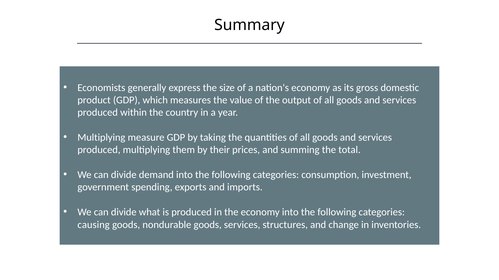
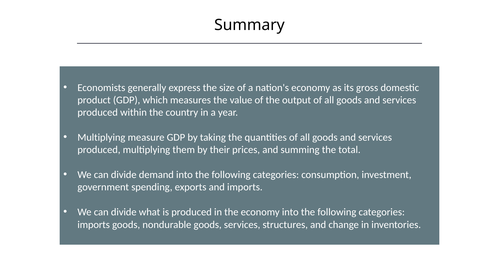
causing: causing -> imports (94, 225)
